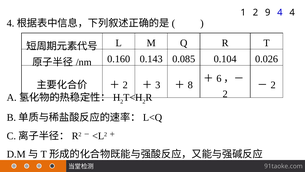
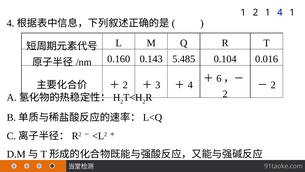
2 9: 9 -> 1 (268, 13)
4 4: 4 -> 1 (292, 13)
0.085: 0.085 -> 5.485 (184, 59)
0.026: 0.026 -> 0.016 (267, 59)
8: 8 -> 4 (190, 85)
